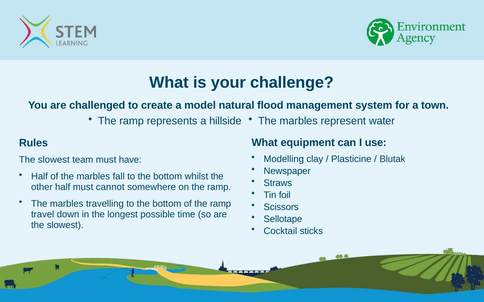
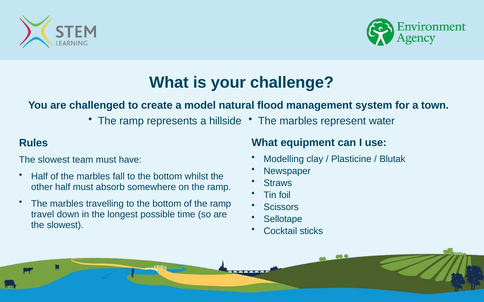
cannot: cannot -> absorb (110, 187)
